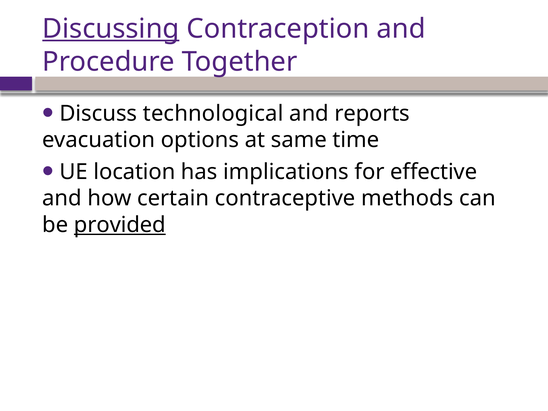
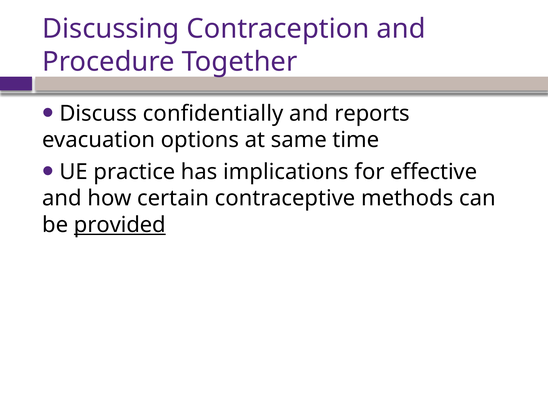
Discussing underline: present -> none (111, 29)
technological: technological -> confidentially (213, 113)
location: location -> practice (134, 172)
